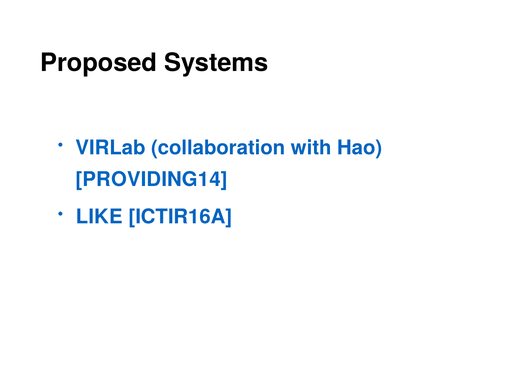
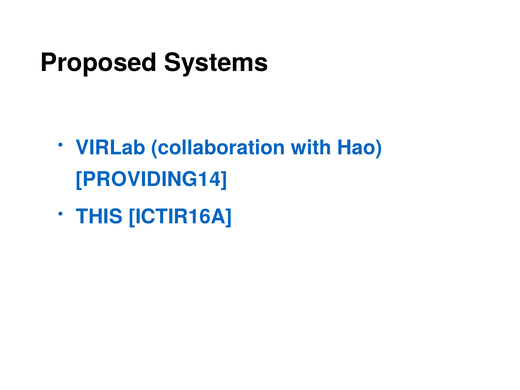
LIKE: LIKE -> THIS (99, 217)
